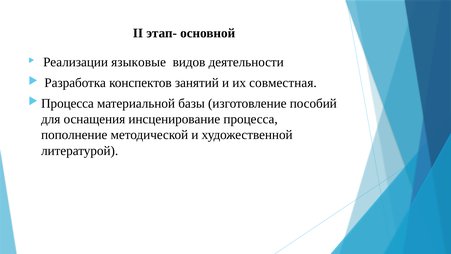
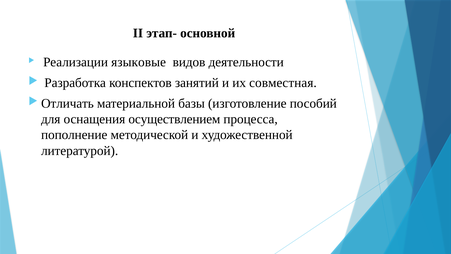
Процесса: Процесса -> Отличать (67, 103)
инсценирование: инсценирование -> осуществлением (174, 119)
